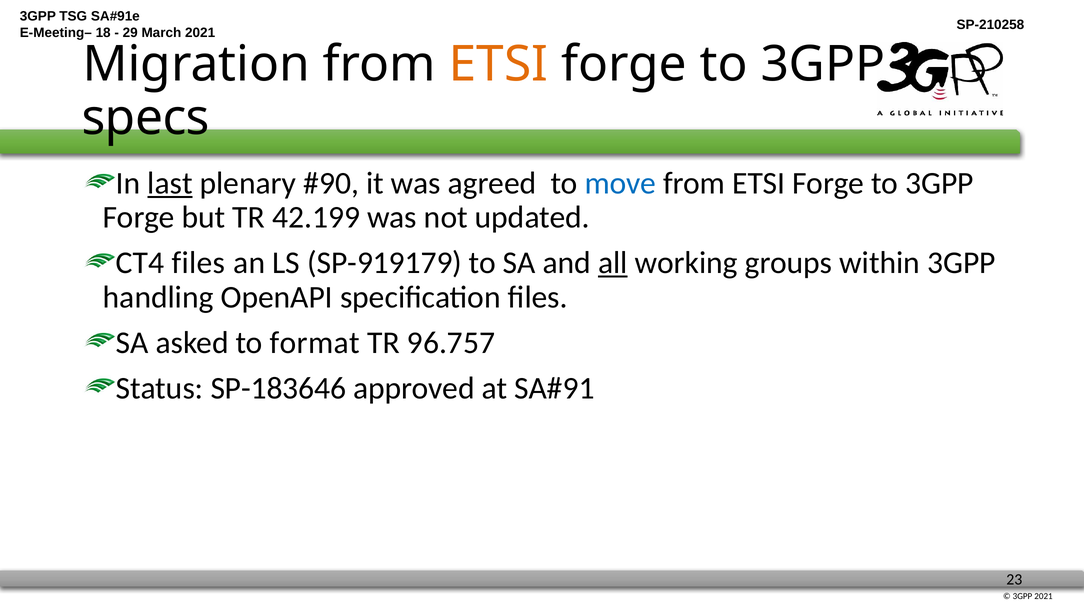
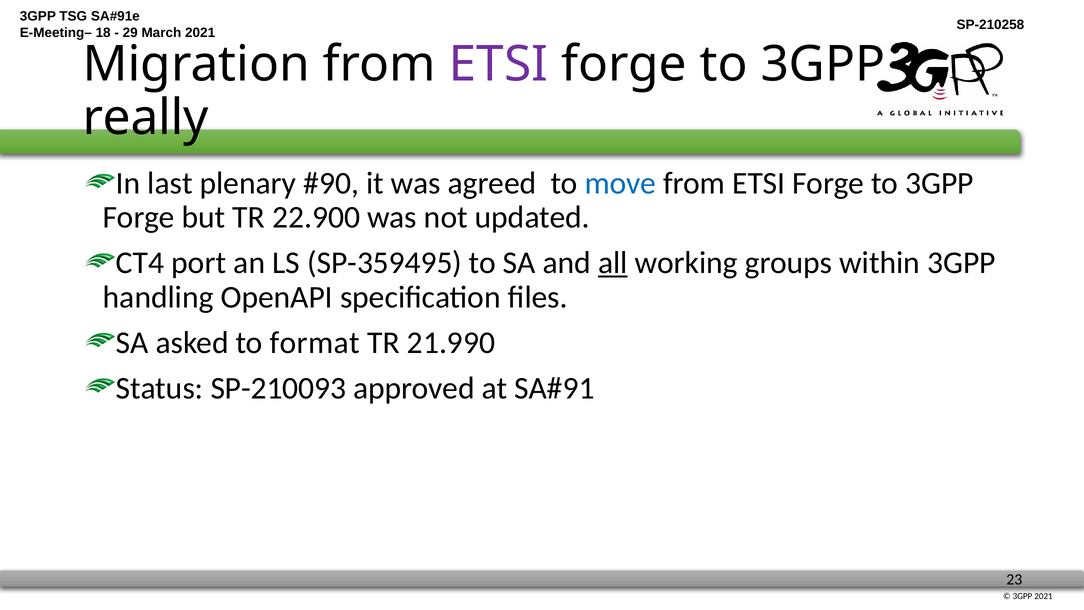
ETSI colour: orange -> purple (498, 64)
specs: specs -> really (146, 118)
last underline: present -> none (170, 183)
42.199: 42.199 -> 22.900 (316, 217)
CT4 files: files -> port (199, 263)
SP-919179: SP-919179 -> SP-359495 (385, 263)
96.757: 96.757 -> 21.990 (451, 342)
SP-183646: SP-183646 -> SP-210093 (278, 388)
